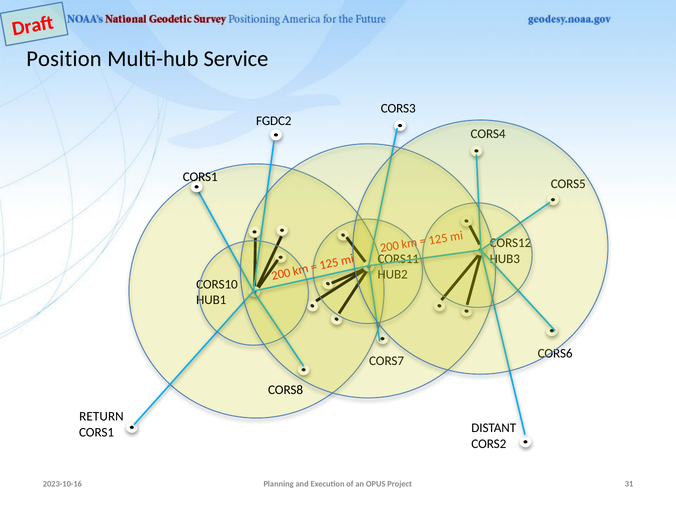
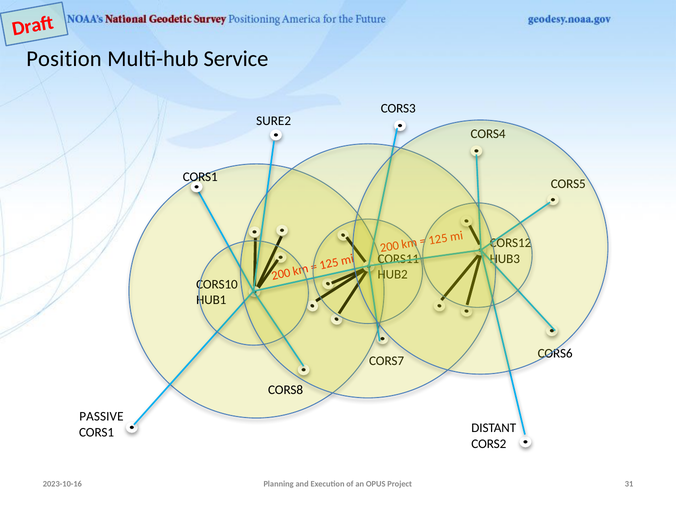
FGDC2: FGDC2 -> SURE2 (274, 121)
RETURN: RETURN -> PASSIVE (101, 416)
